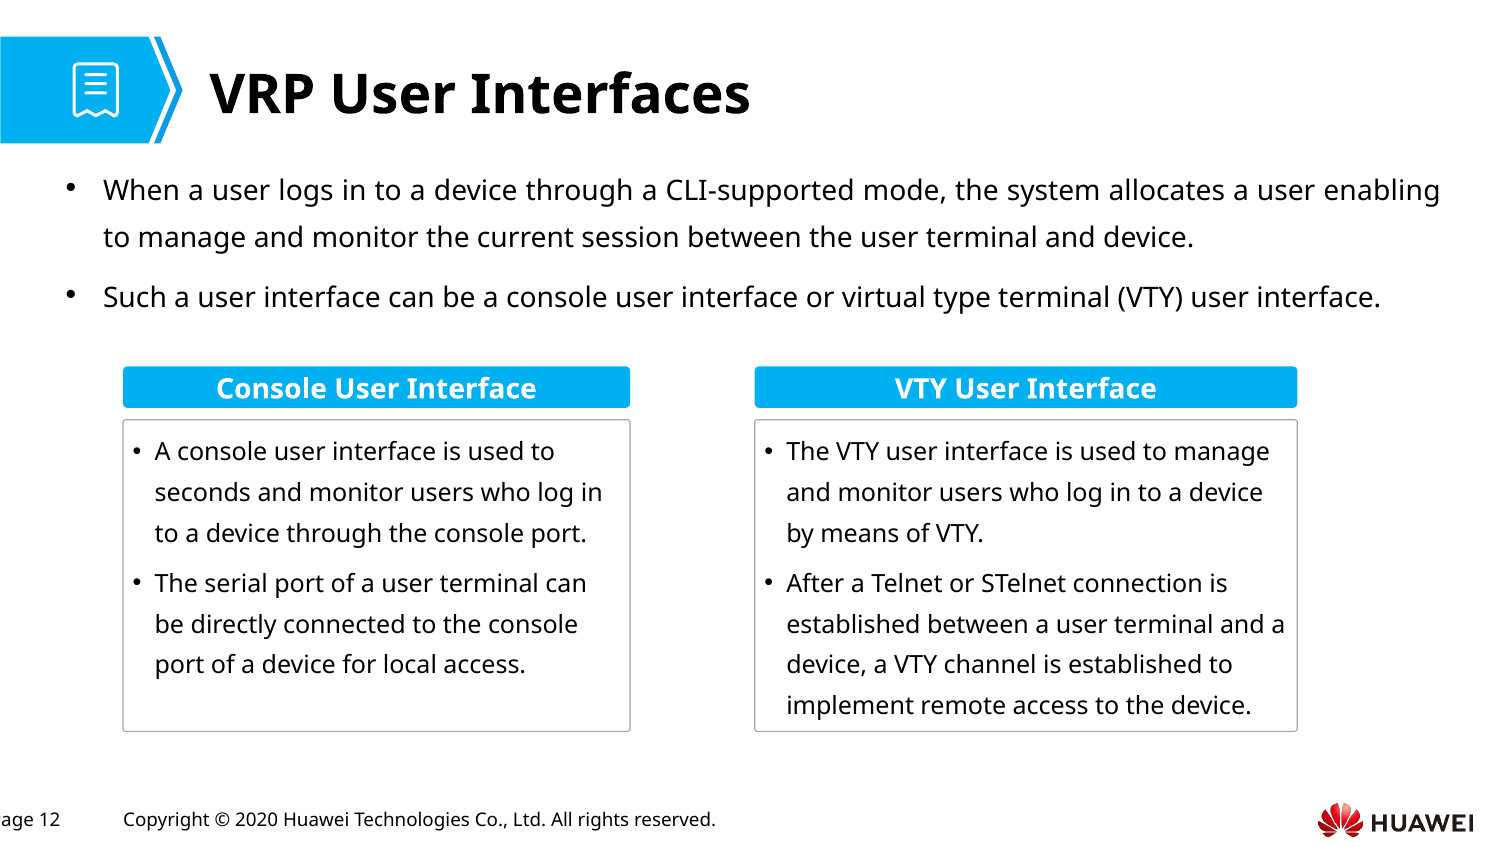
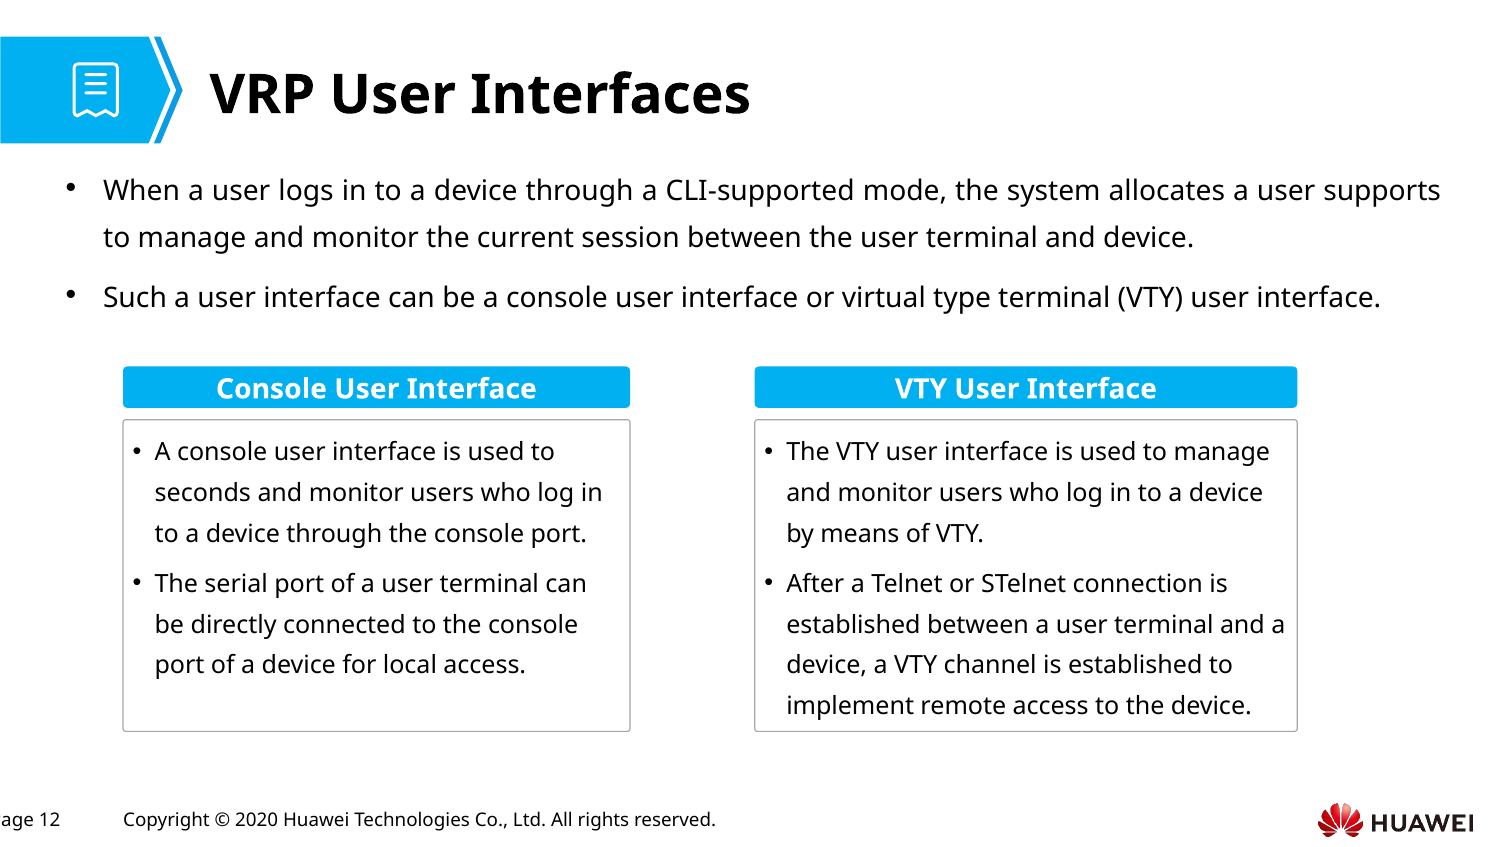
enabling: enabling -> supports (1382, 191)
